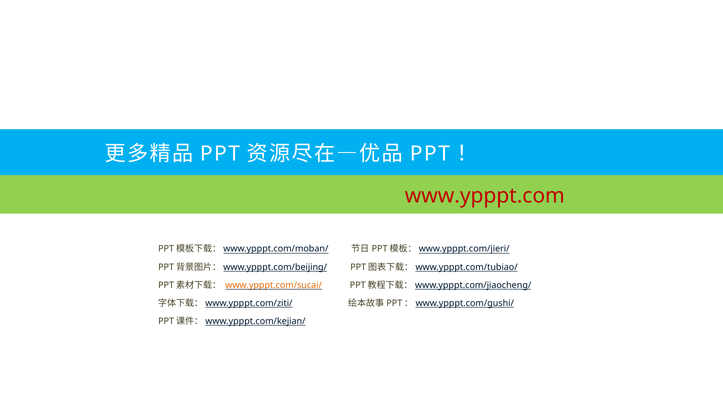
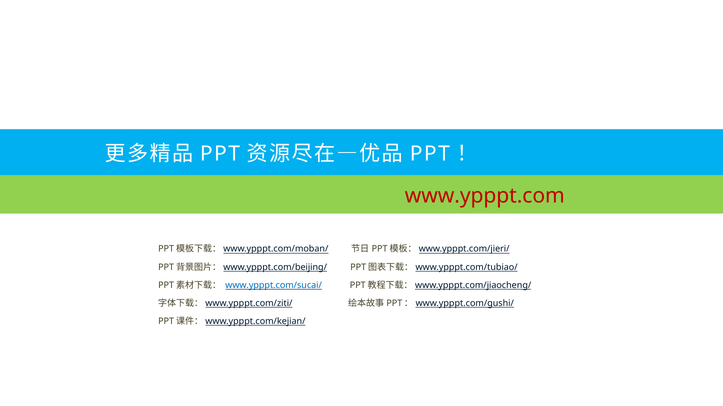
www.ypppt.com/sucai/ colour: orange -> blue (274, 286)
